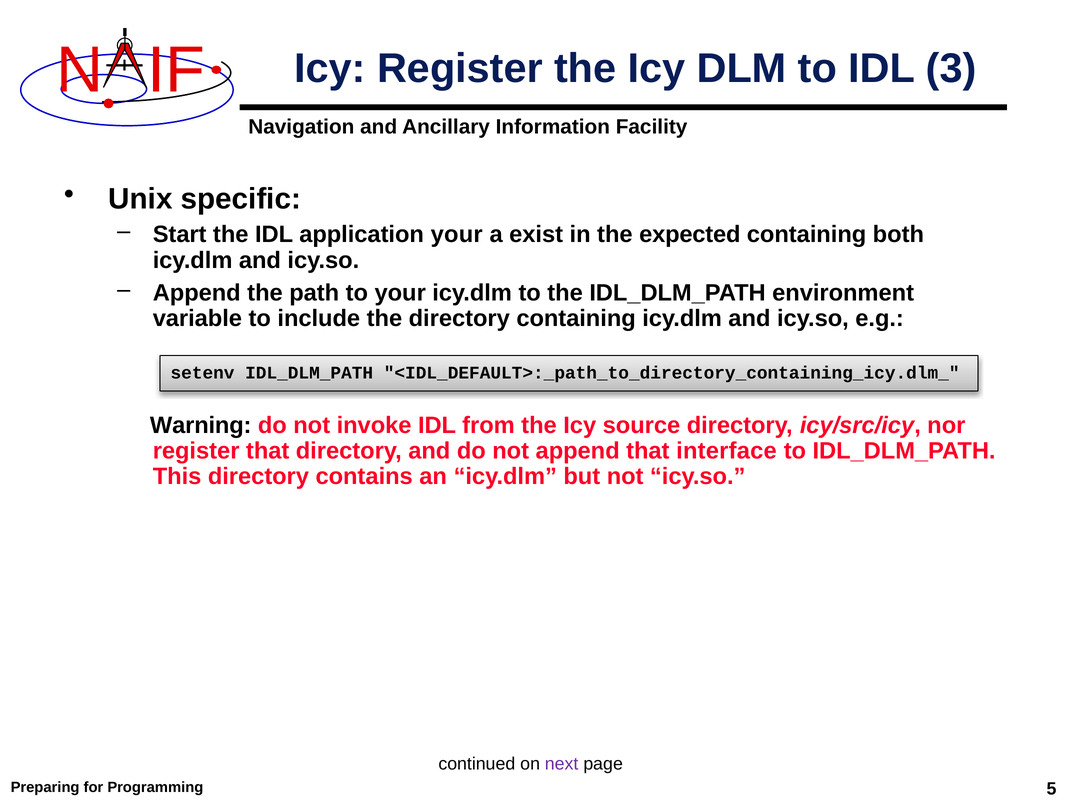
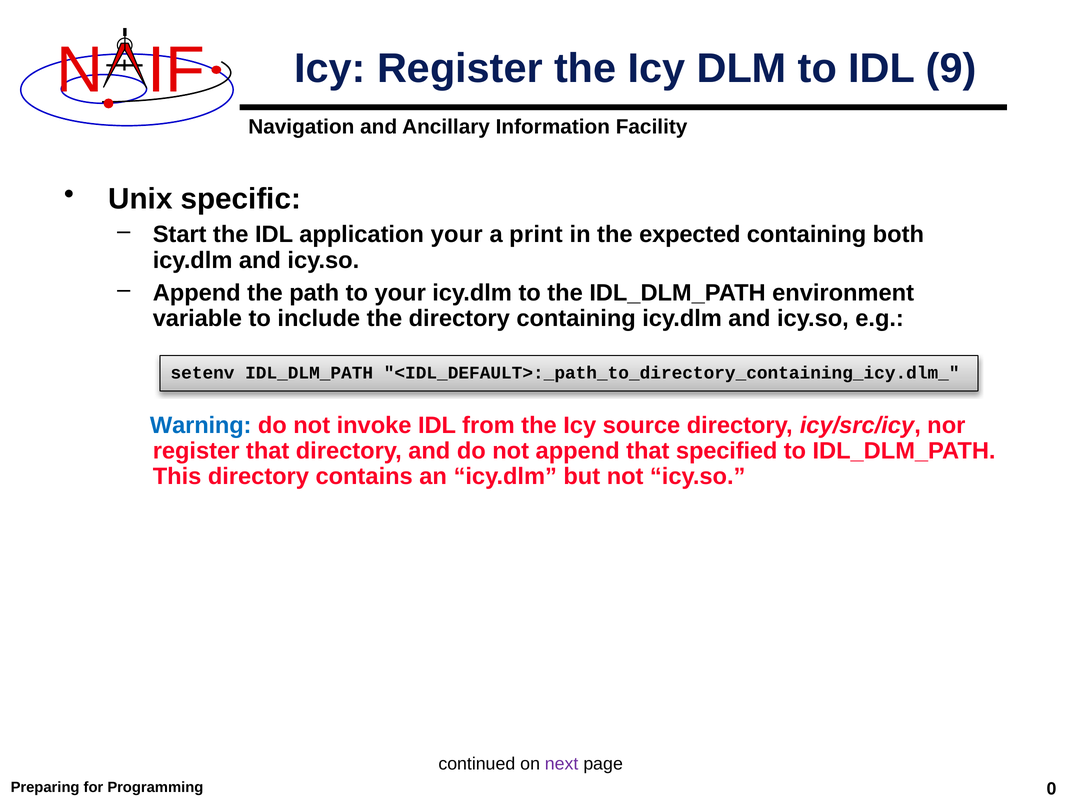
3: 3 -> 9 (951, 68)
exist: exist -> print (536, 235)
Warning colour: black -> blue (201, 426)
interface: interface -> specified (727, 451)
5: 5 -> 0 (1051, 789)
